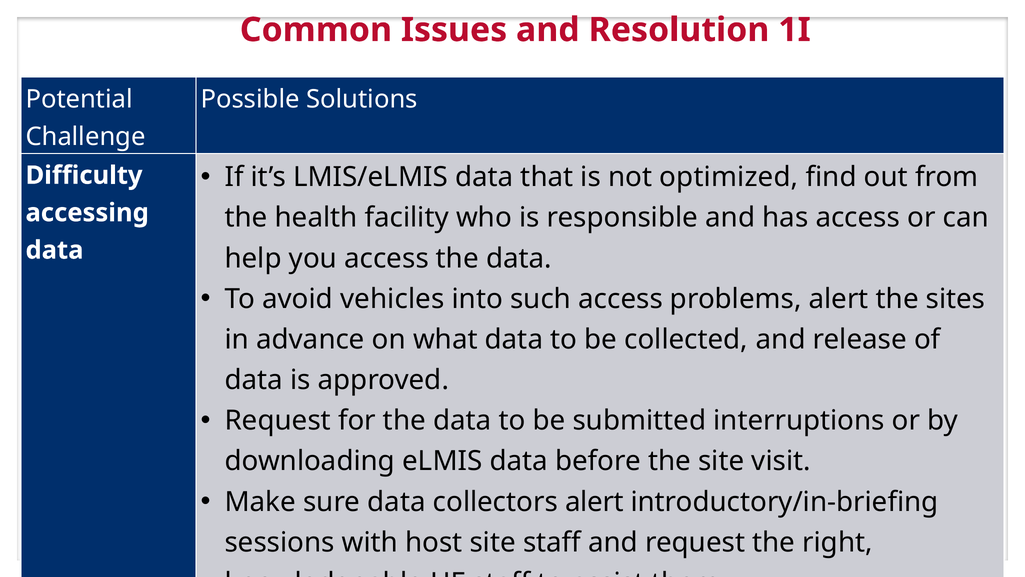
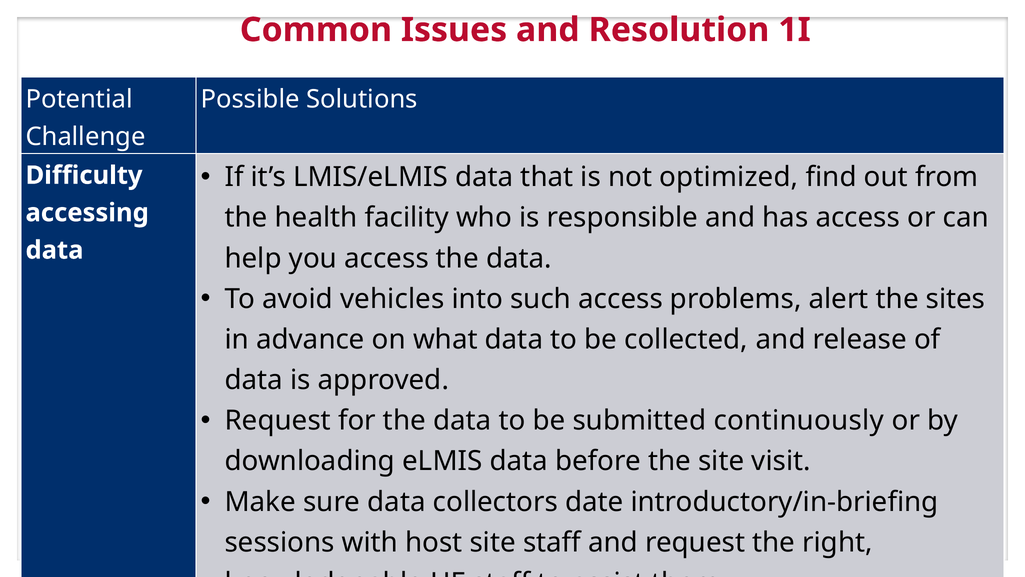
interruptions: interruptions -> continuously (799, 420)
collectors alert: alert -> date (594, 501)
